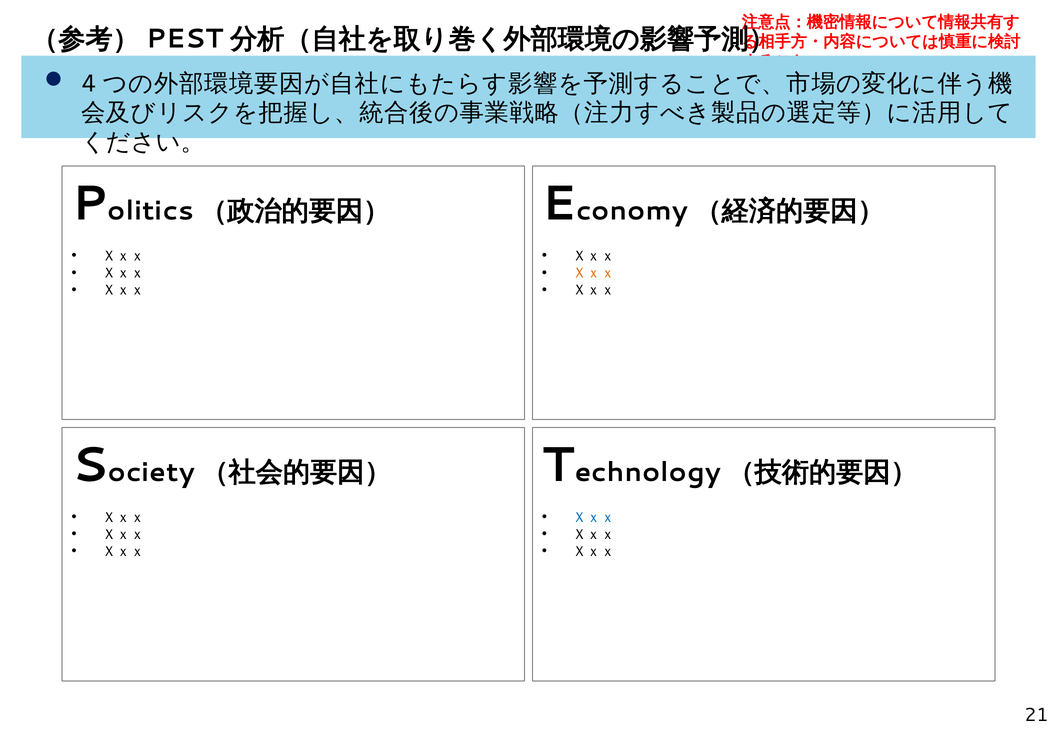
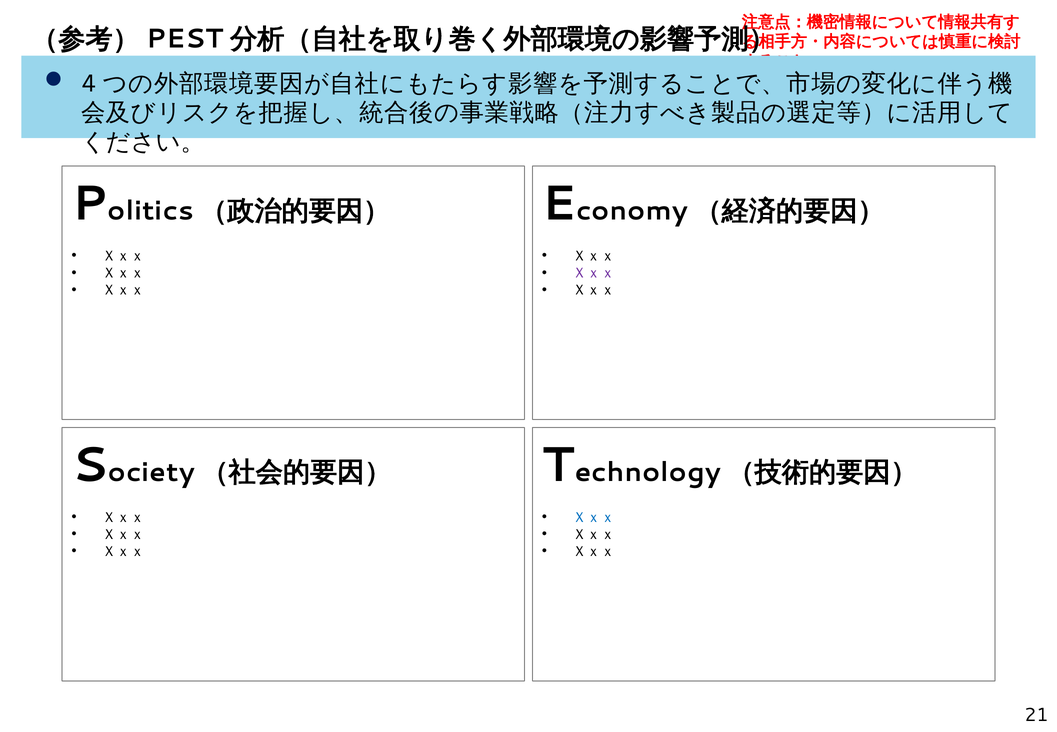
Ｘｘｘ colour: orange -> purple (594, 273)
